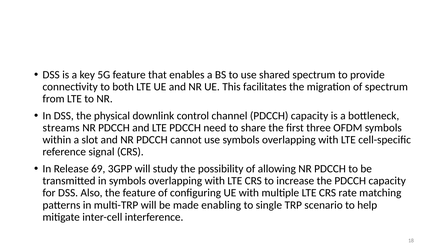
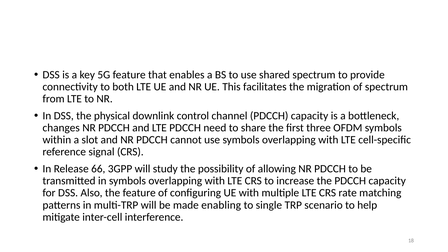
streams: streams -> changes (61, 128)
69: 69 -> 66 (98, 169)
